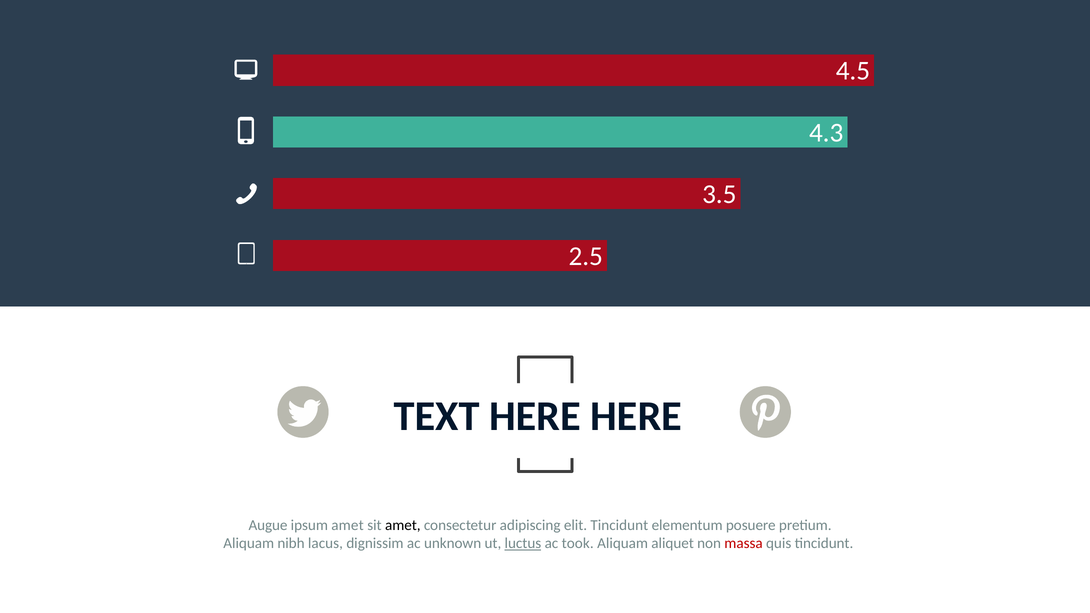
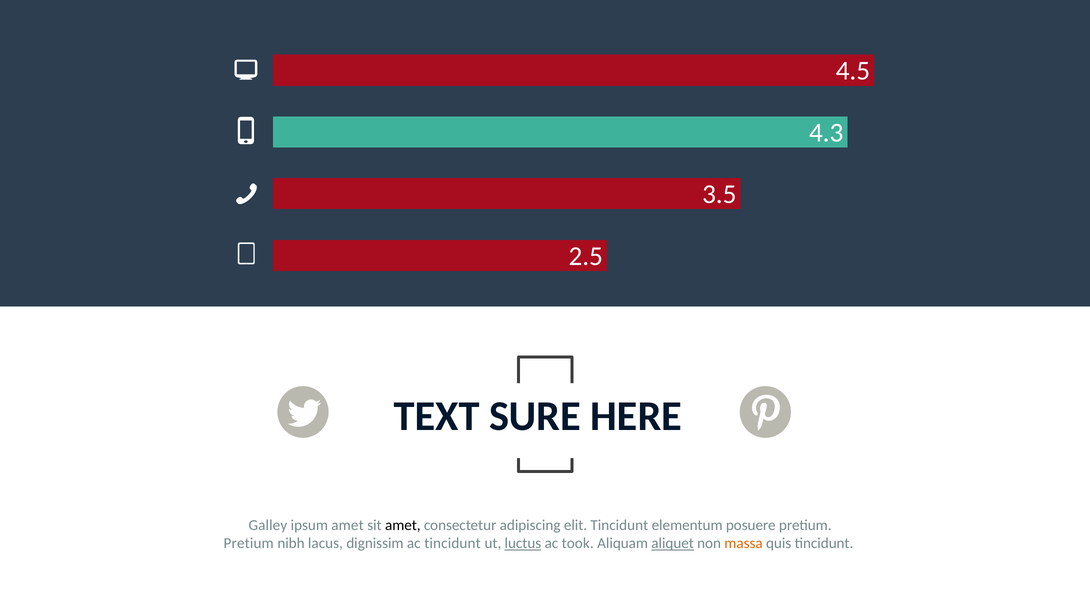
TEXT HERE: HERE -> SURE (535, 416)
Augue: Augue -> Galley (268, 525)
Aliquam: Aliquam -> Pretium (249, 543)
ac unknown: unknown -> tincidunt (453, 543)
aliquet underline: none -> present (673, 543)
massa colour: red -> orange (744, 543)
